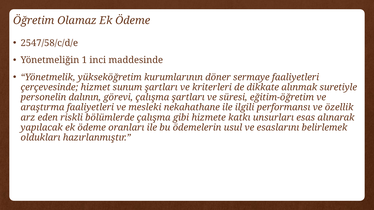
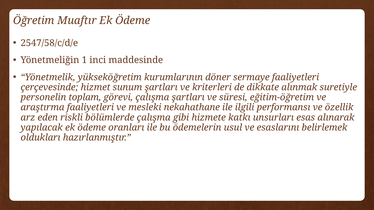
Olamaz: Olamaz -> Muaftır (77, 21)
dalının: dalının -> toplam (85, 98)
